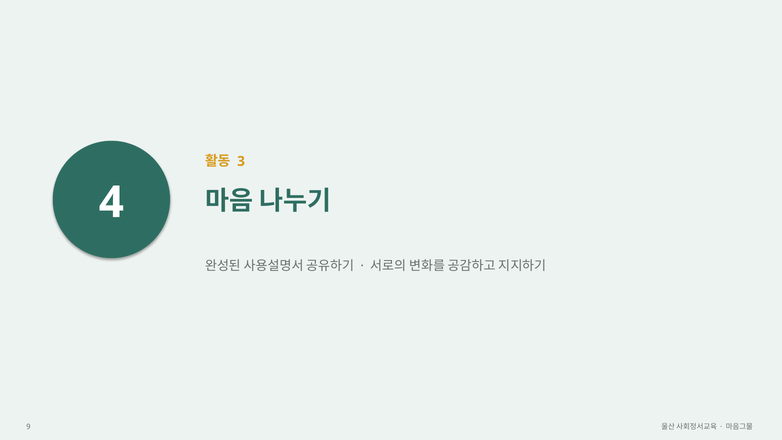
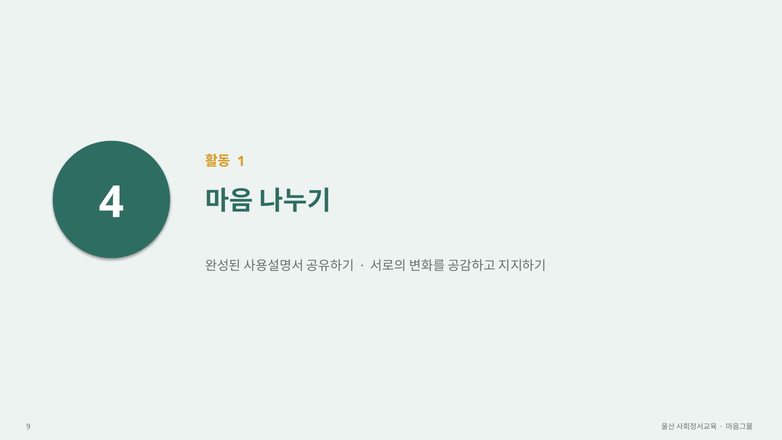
3: 3 -> 1 (241, 161)
